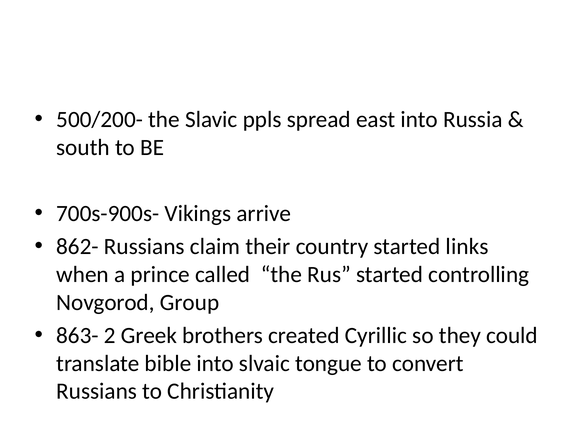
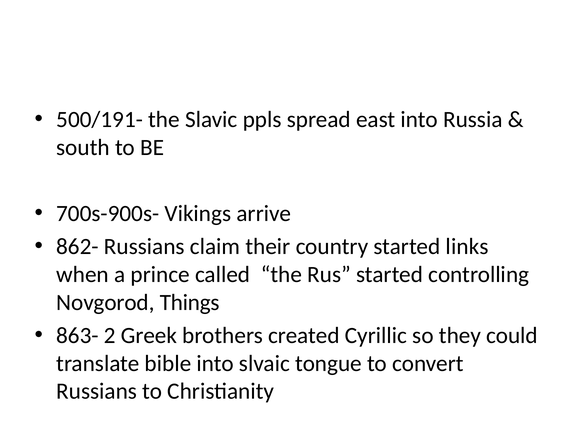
500/200-: 500/200- -> 500/191- (100, 119)
Group: Group -> Things (190, 302)
